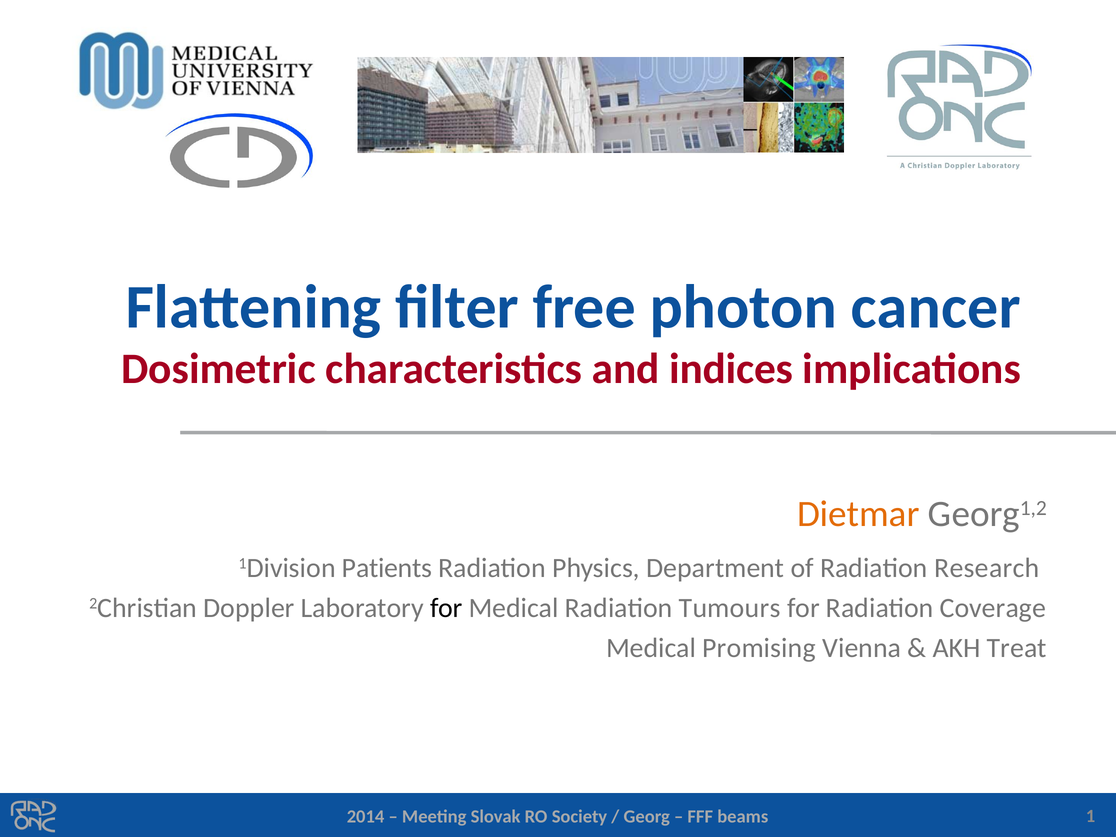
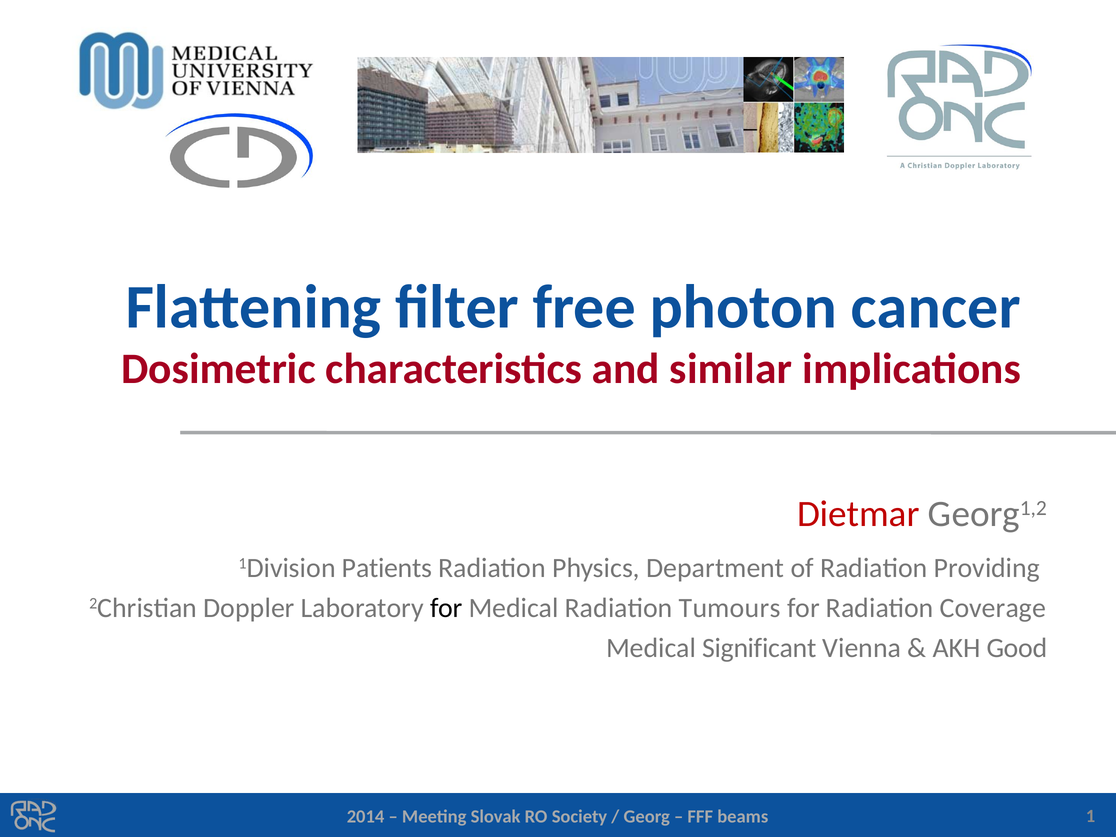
indices: indices -> similar (731, 369)
Dietmar colour: orange -> red (858, 514)
Research: Research -> Providing (987, 568)
Promising: Promising -> Significant (759, 648)
Treat: Treat -> Good (1017, 648)
